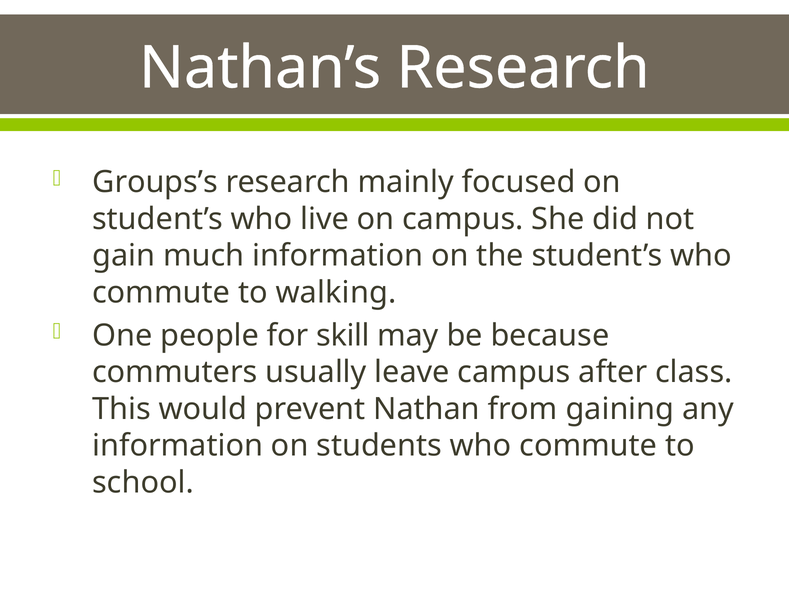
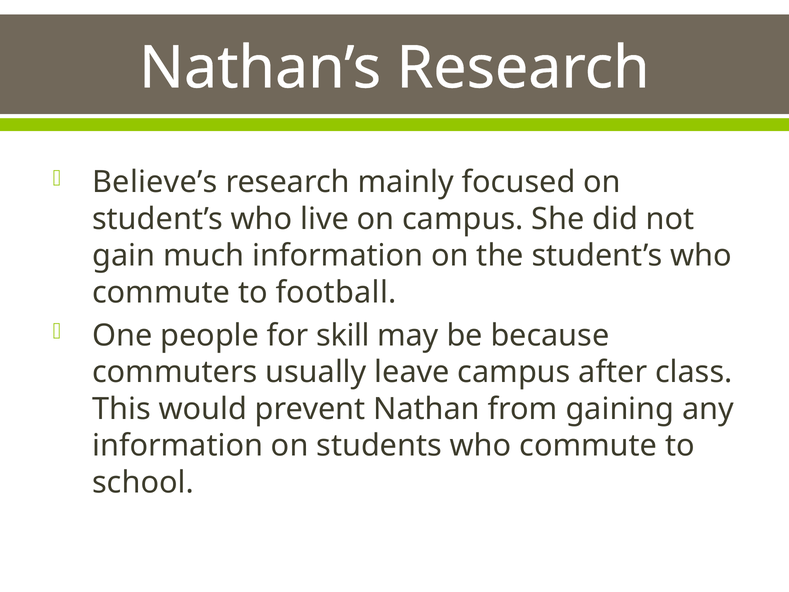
Groups’s: Groups’s -> Believe’s (155, 182)
walking: walking -> football (336, 292)
